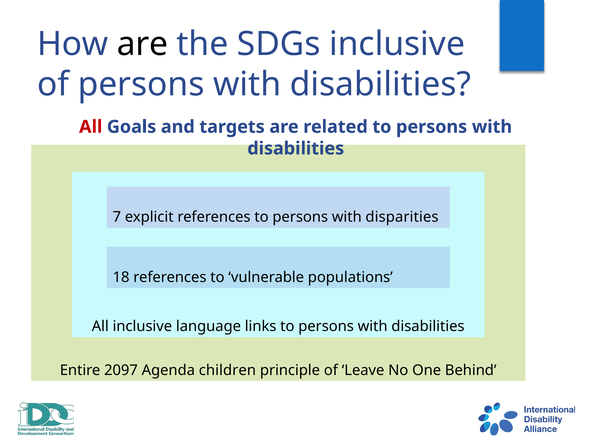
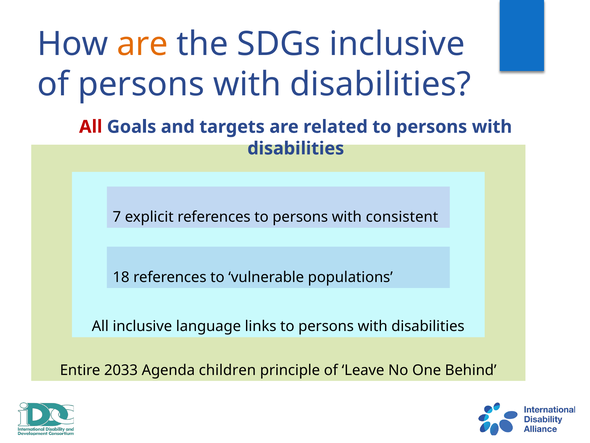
are colour: black -> orange (142, 44)
disparities: disparities -> consistent (402, 217)
2097: 2097 -> 2033 (121, 370)
